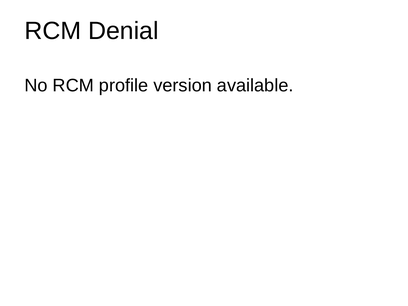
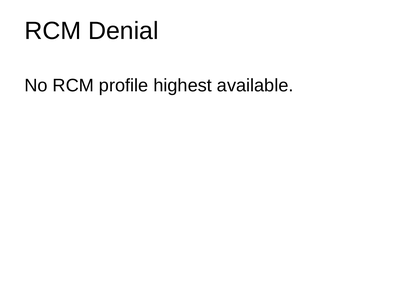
version: version -> highest (183, 86)
